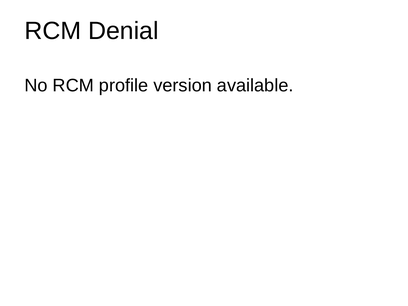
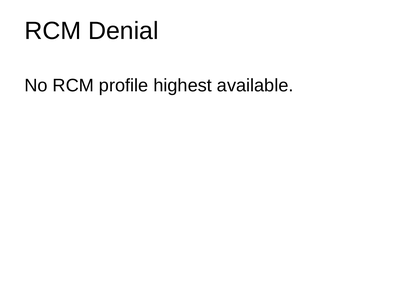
version: version -> highest (183, 86)
